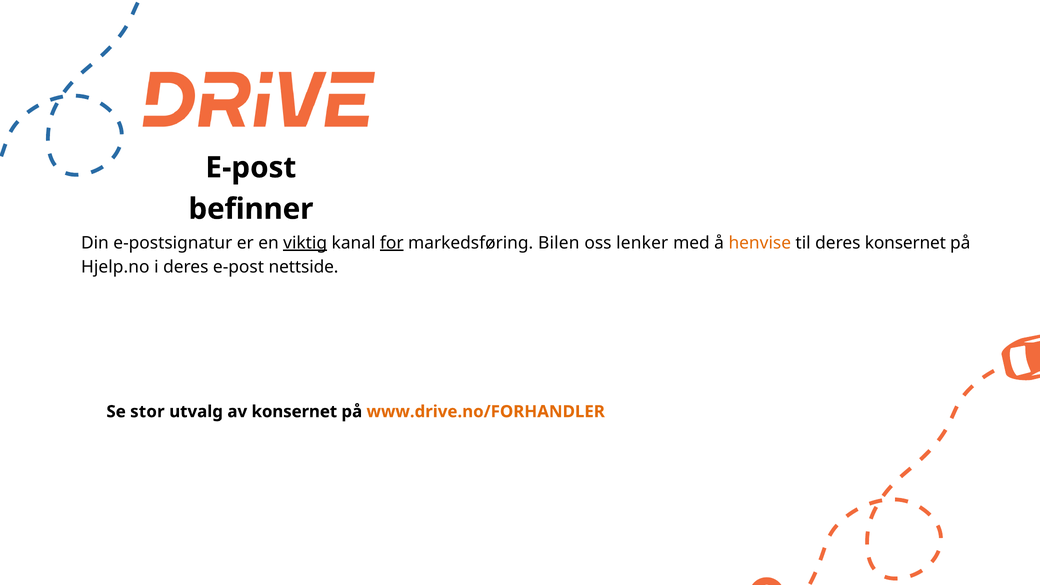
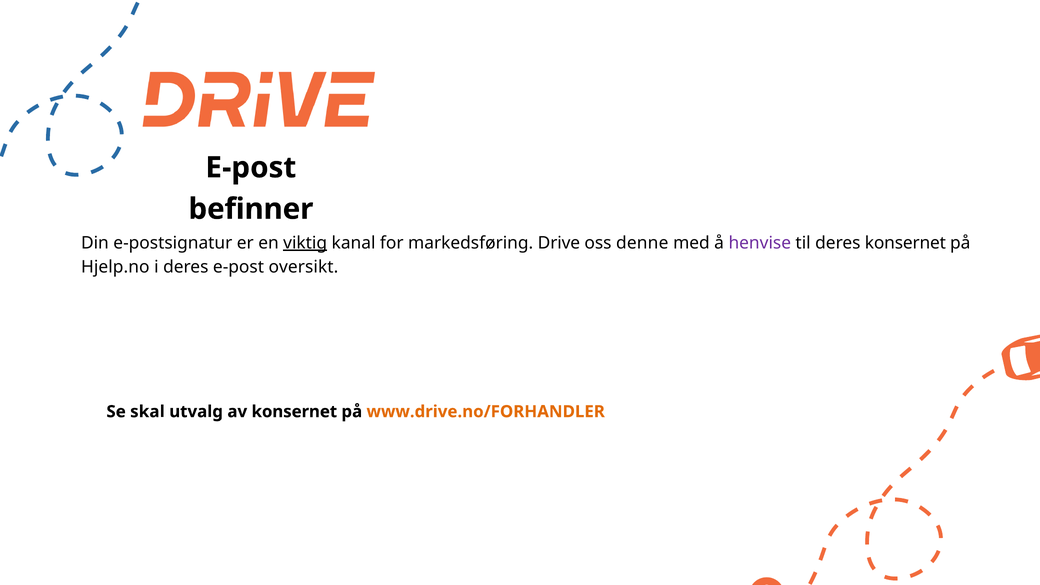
for underline: present -> none (392, 243)
Bilen: Bilen -> Drive (559, 243)
lenker: lenker -> denne (642, 243)
henvise colour: orange -> purple (760, 243)
nettside: nettside -> oversikt (303, 267)
stor: stor -> skal (147, 412)
